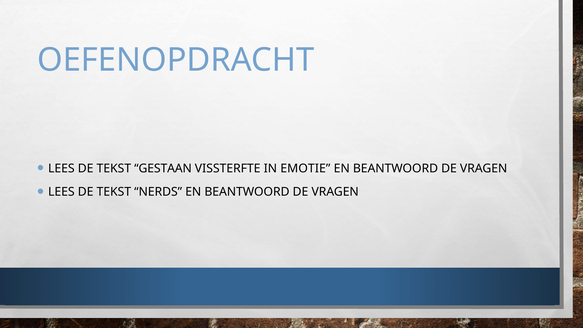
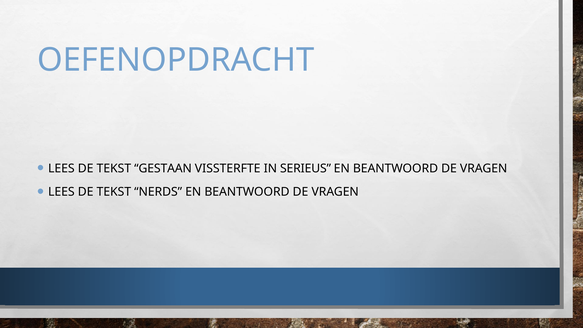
EMOTIE: EMOTIE -> SERIEUS (305, 168)
